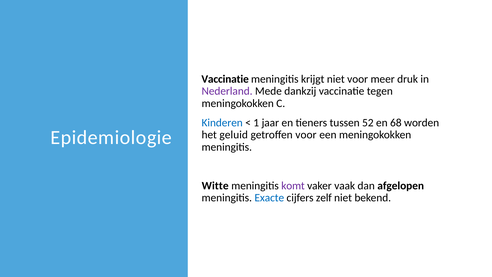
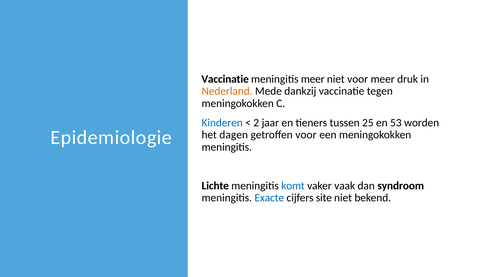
meningitis krijgt: krijgt -> meer (313, 79)
Nederland colour: purple -> orange (227, 91)
1: 1 -> 2 (256, 123)
52: 52 -> 25 (368, 123)
68: 68 -> 53 (396, 123)
geluid: geluid -> dagen (234, 135)
Witte: Witte -> Lichte (215, 186)
komt colour: purple -> blue (293, 186)
afgelopen: afgelopen -> syndroom (401, 186)
zelf: zelf -> site (324, 198)
